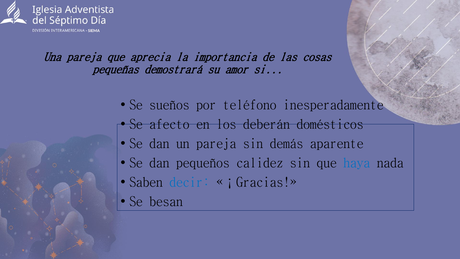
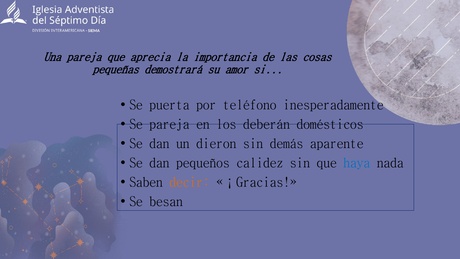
sueños: sueños -> puerta (169, 105)
Se afecto: afecto -> pareja (169, 124)
un pareja: pareja -> dieron (216, 144)
decir colour: blue -> orange (190, 182)
